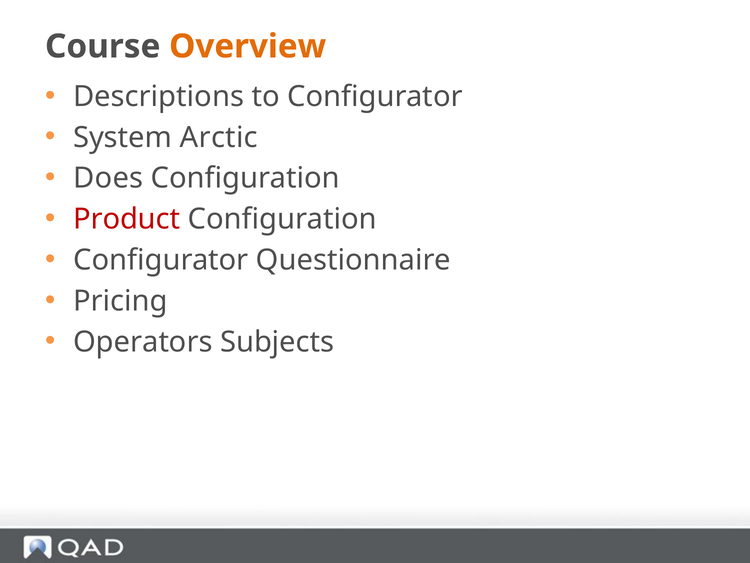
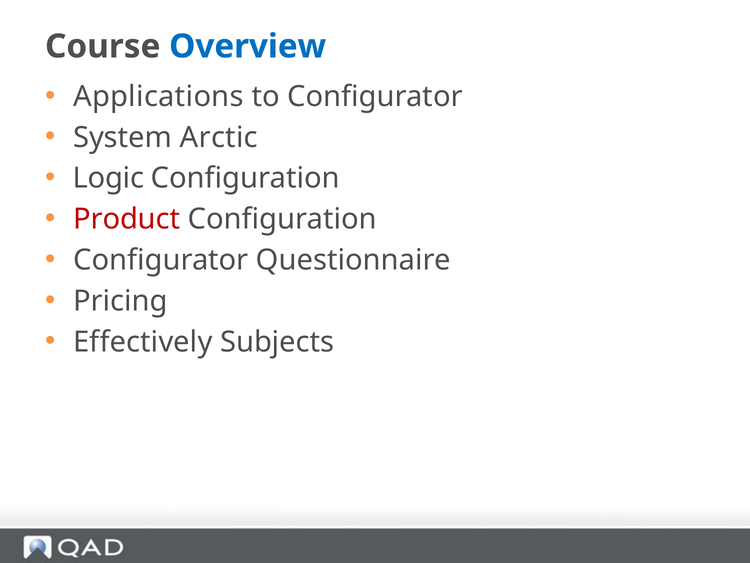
Overview colour: orange -> blue (248, 46)
Descriptions: Descriptions -> Applications (158, 96)
Does: Does -> Logic (108, 178)
Operators: Operators -> Effectively (143, 342)
